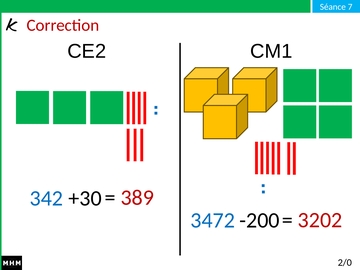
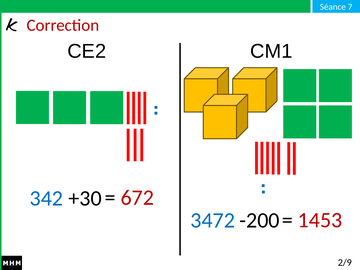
389: 389 -> 672 (137, 198)
3202: 3202 -> 1453 (320, 220)
2/0: 2/0 -> 2/9 (345, 263)
